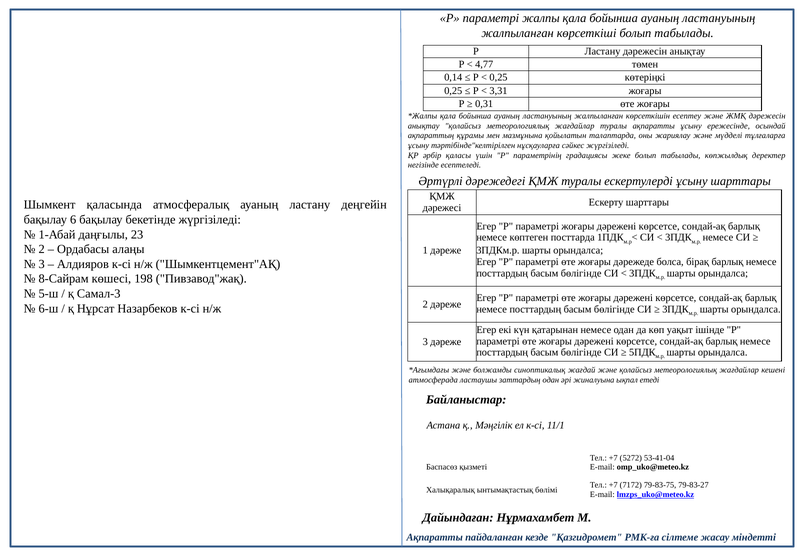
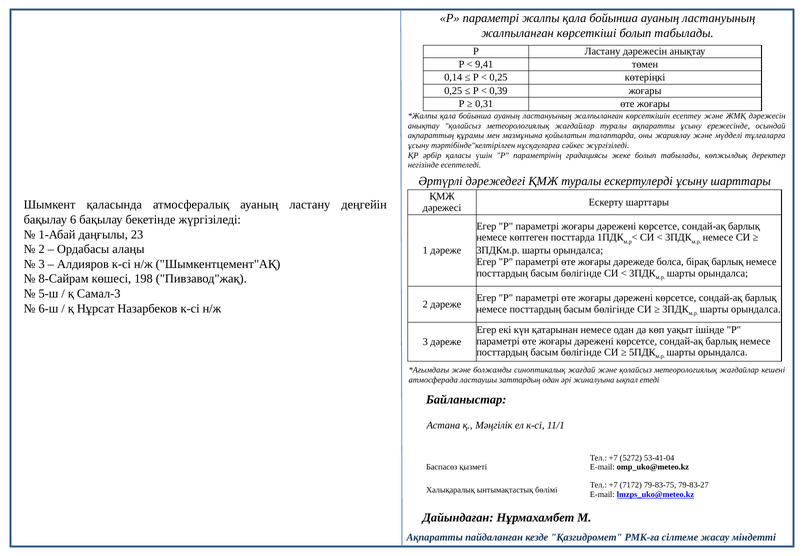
4,77: 4,77 -> 9,41 (484, 64)
3,31: 3,31 -> 0,39 (499, 91)
